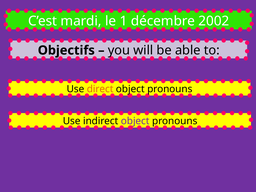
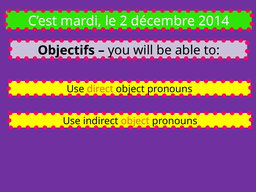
1: 1 -> 2 (124, 21)
2002: 2002 -> 2014 (214, 21)
object colour: purple -> orange (135, 121)
